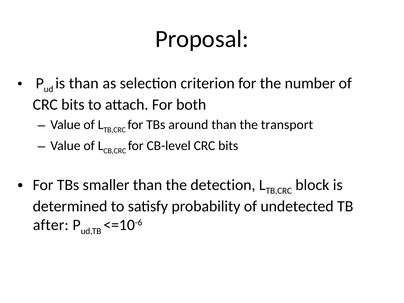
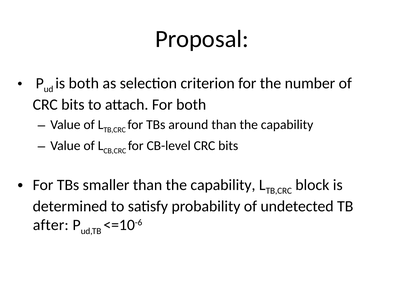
is than: than -> both (84, 83)
transport: transport -> capability (287, 125)
smaller than the detection: detection -> capability (223, 185)
